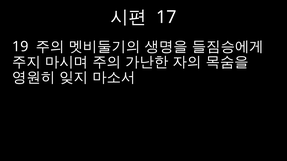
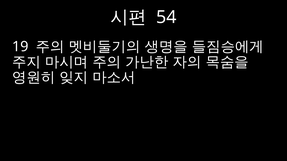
17: 17 -> 54 (166, 17)
